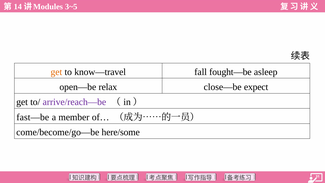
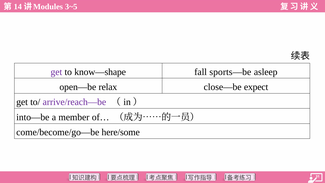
get colour: orange -> purple (56, 72)
know—travel: know—travel -> know—shape (100, 72)
fought—be: fought—be -> sports—be (230, 72)
fast—be: fast—be -> into—be (33, 117)
